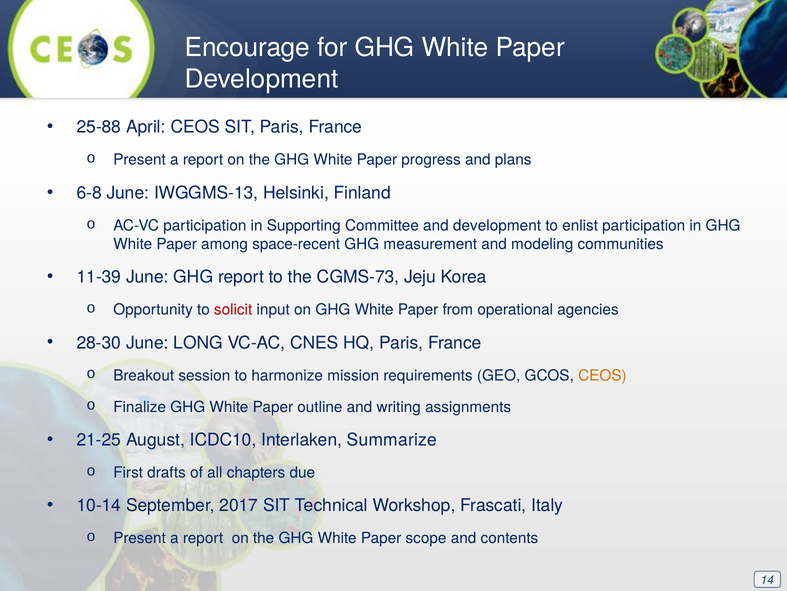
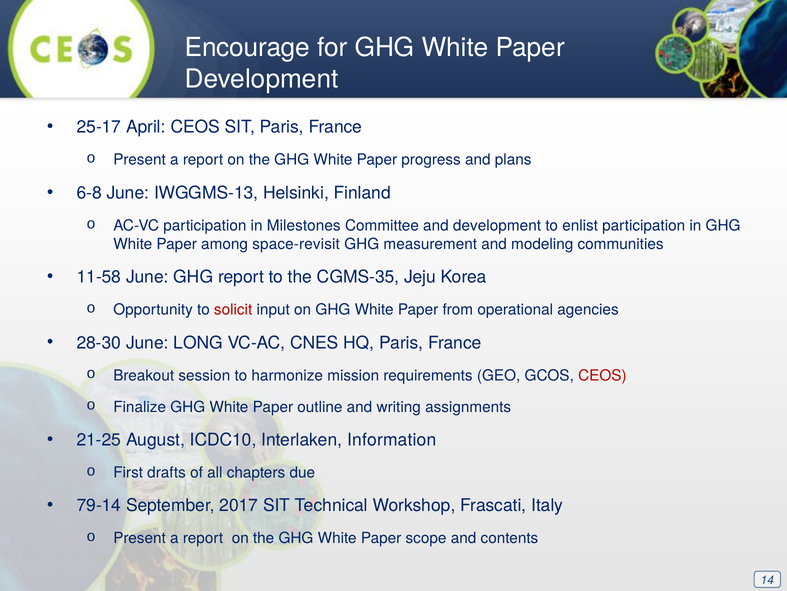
25-88: 25-88 -> 25-17 (99, 127)
Supporting: Supporting -> Milestones (304, 225)
space-recent: space-recent -> space-revisit (296, 244)
11-39: 11-39 -> 11-58 (99, 277)
CGMS-73: CGMS-73 -> CGMS-35 (358, 277)
CEOS colour: orange -> red (602, 375)
Summarize: Summarize -> Information (392, 439)
10-14: 10-14 -> 79-14 (99, 505)
